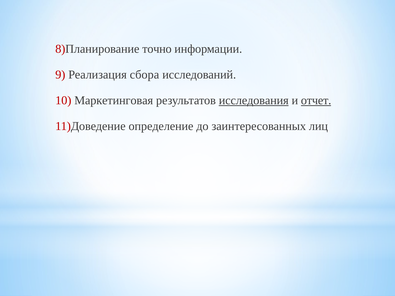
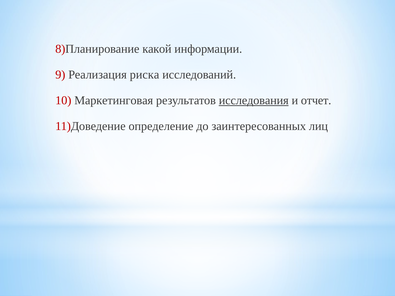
точно: точно -> какой (157, 49)
сбора: сбора -> риска (145, 75)
отчет underline: present -> none (316, 100)
